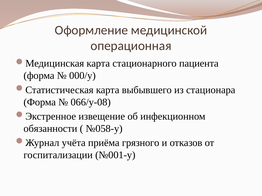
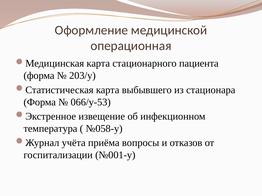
000/у: 000/у -> 203/у (82, 76)
066/у-08: 066/у-08 -> 066/у-53 (91, 102)
обязанности: обязанности -> температура (50, 129)
грязного: грязного -> вопросы (141, 143)
